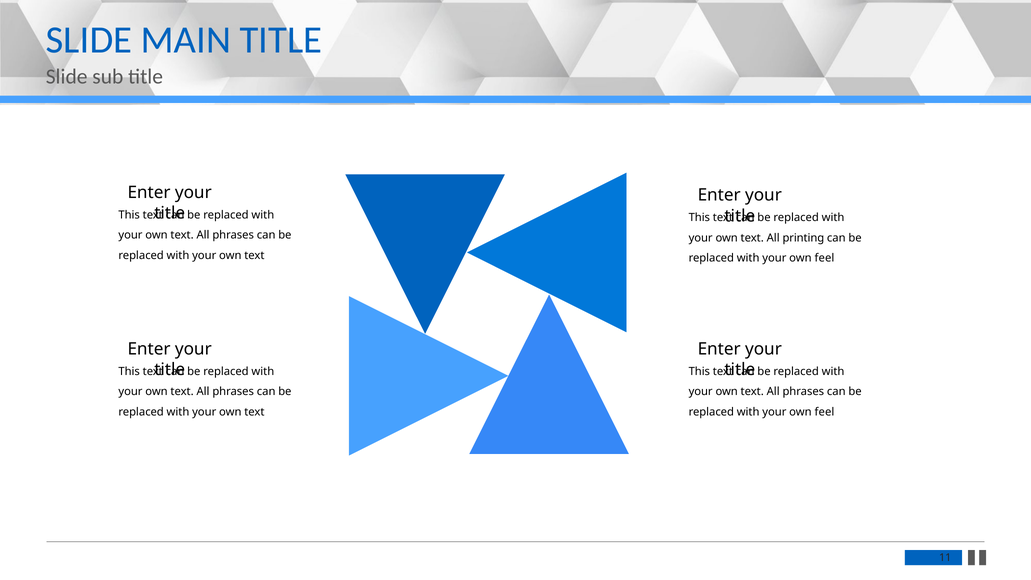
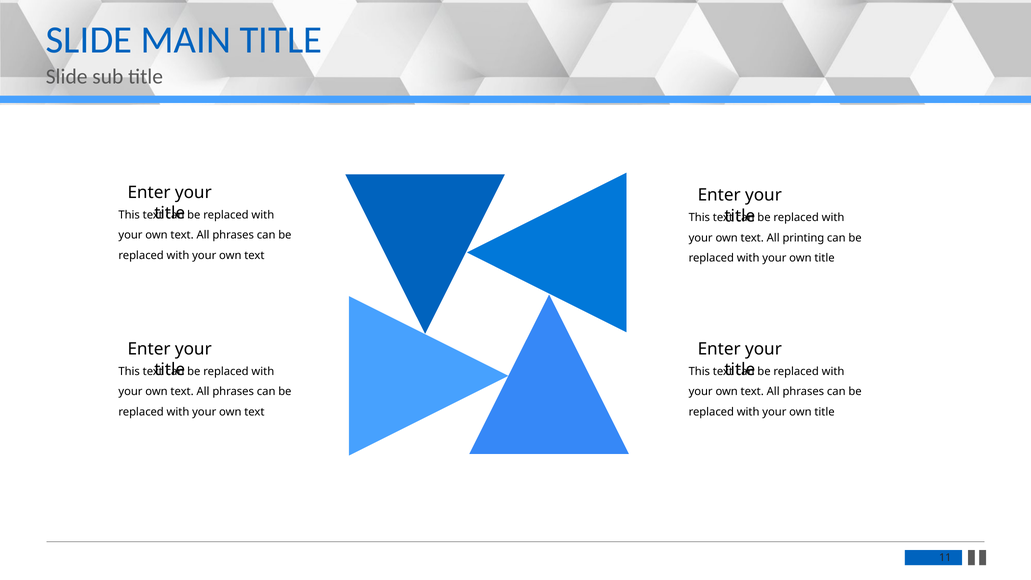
feel: feel -> title (825, 258)
feel: feel -> title (825, 412)
